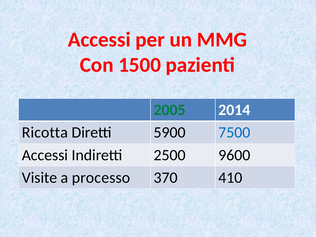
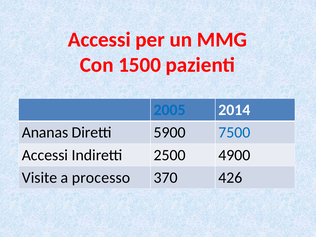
2005 colour: green -> blue (170, 110)
Ricotta: Ricotta -> Ananas (45, 133)
9600: 9600 -> 4900 (234, 155)
410: 410 -> 426 (230, 178)
